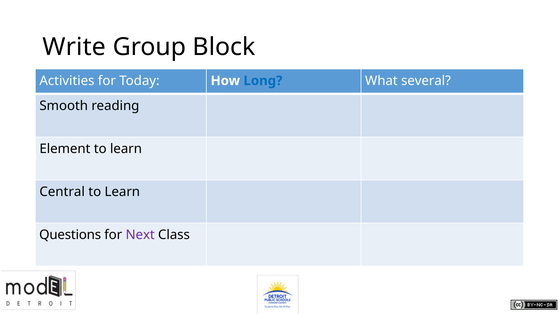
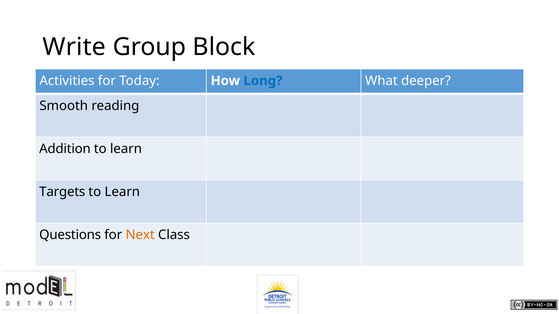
several: several -> deeper (426, 81)
Element: Element -> Addition (65, 149)
Central: Central -> Targets (62, 192)
Next colour: purple -> orange (140, 235)
